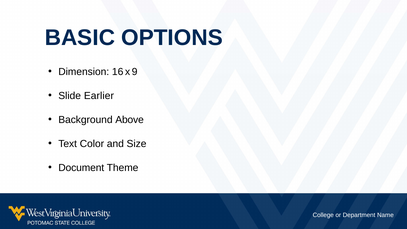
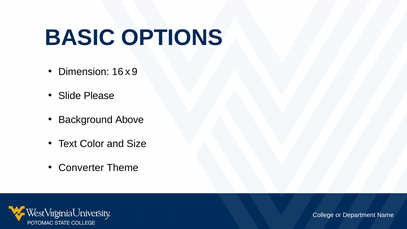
Earlier: Earlier -> Please (99, 96)
Document: Document -> Converter (81, 168)
